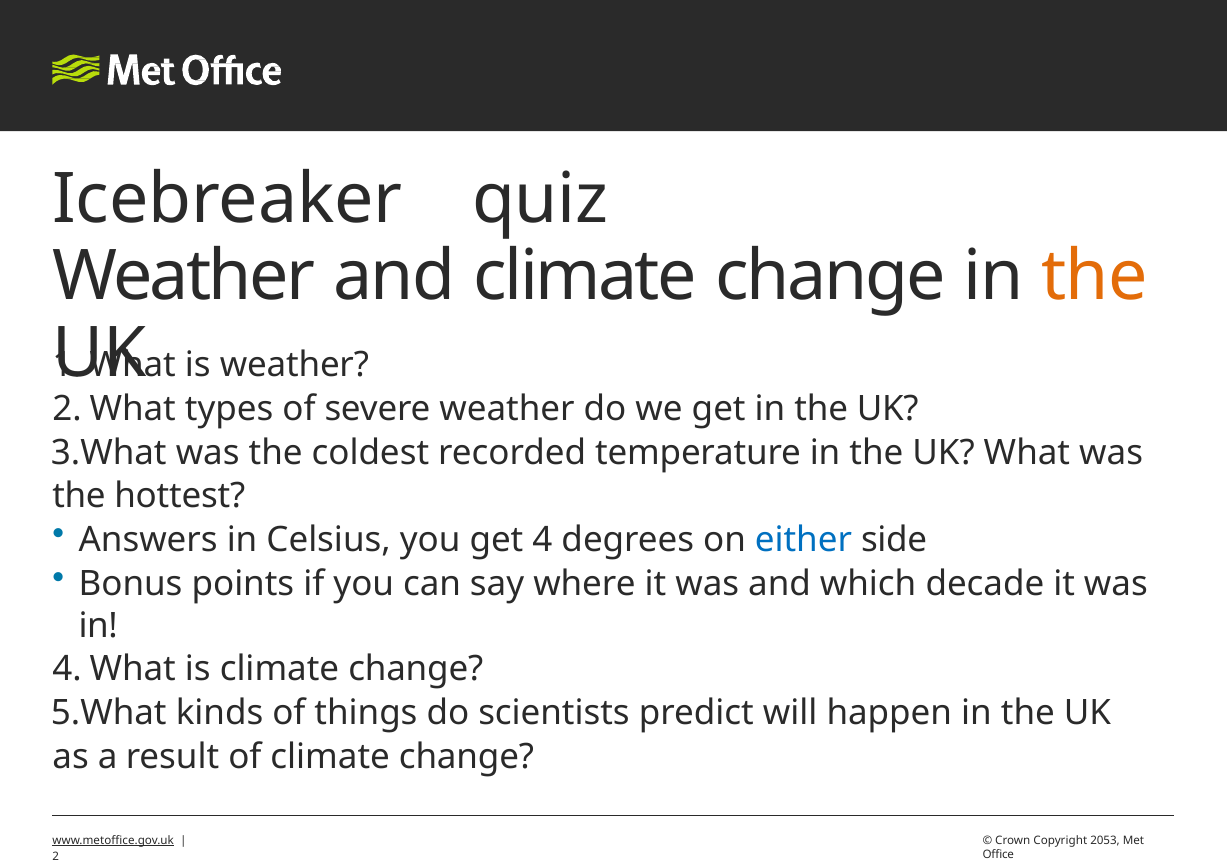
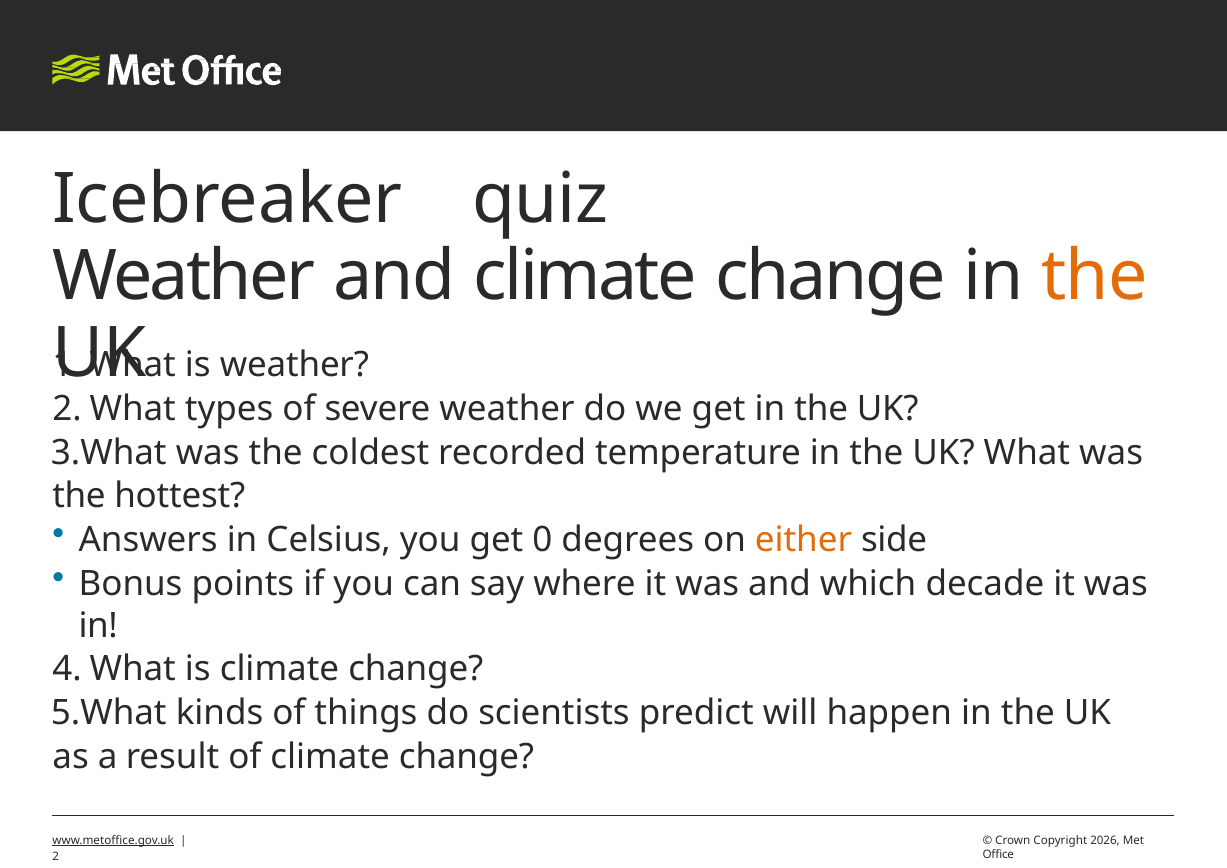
4: 4 -> 0 (542, 540)
either colour: blue -> orange (803, 540)
2053: 2053 -> 2026 (1105, 840)
